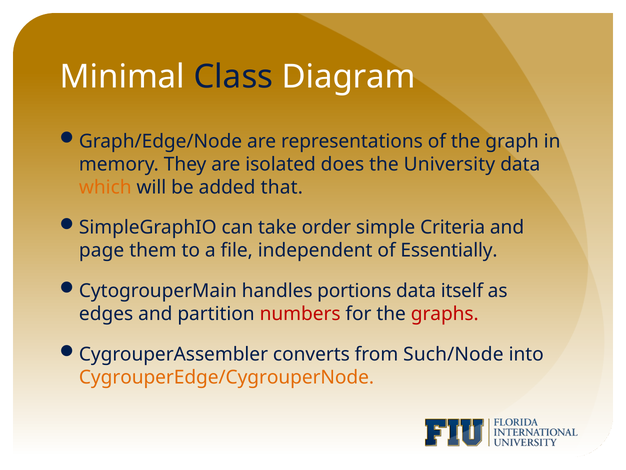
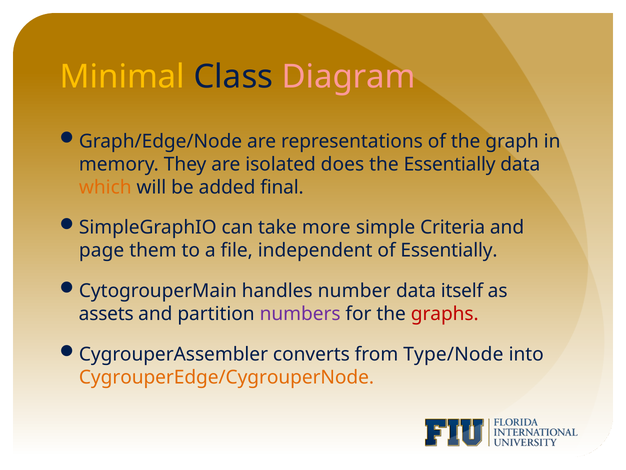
Minimal colour: white -> yellow (122, 77)
Diagram colour: white -> pink (349, 77)
the University: University -> Essentially (450, 164)
that: that -> final (282, 187)
order: order -> more (326, 227)
portions: portions -> number (354, 291)
edges: edges -> assets (106, 314)
numbers colour: red -> purple (300, 314)
Such/Node: Such/Node -> Type/Node (453, 354)
